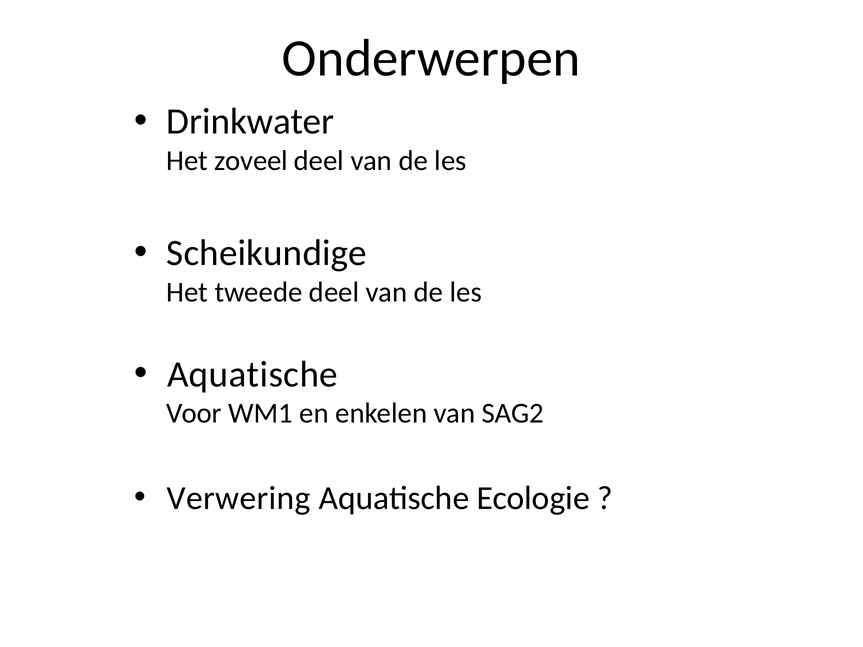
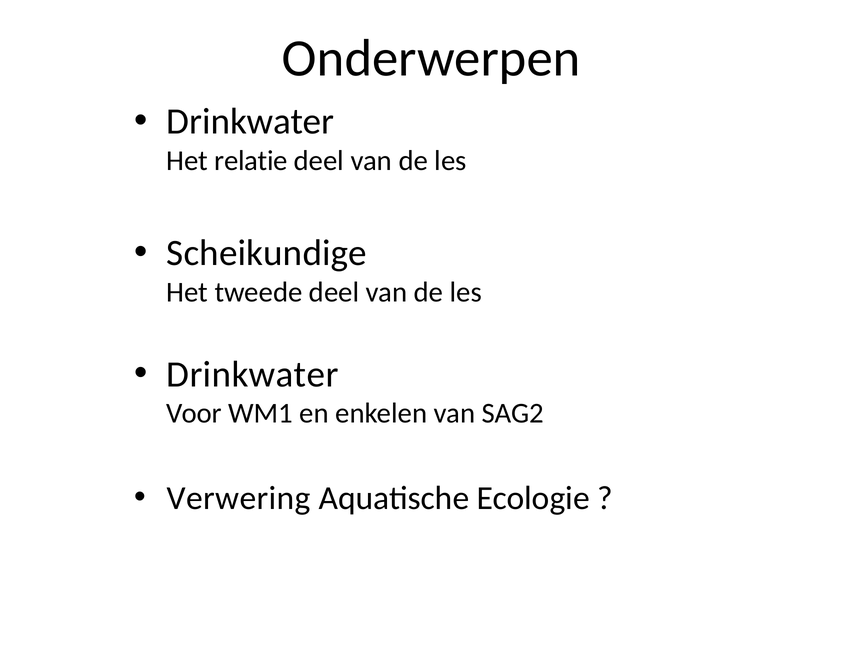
zoveel: zoveel -> relatie (251, 161)
Aquatische: Aquatische -> Drinkwater (252, 375)
